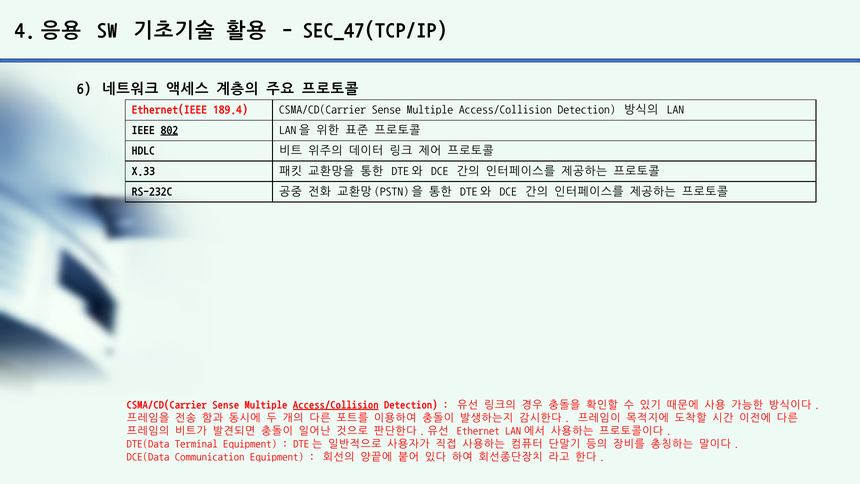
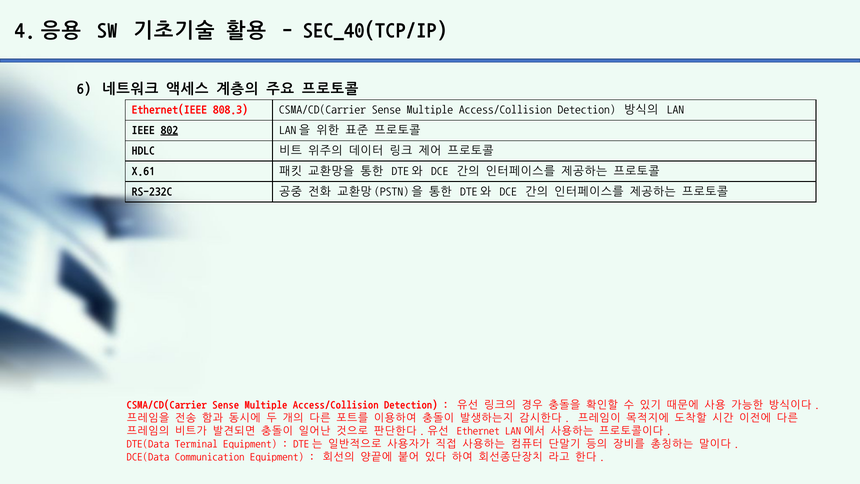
SEC_47(TCP/IP: SEC_47(TCP/IP -> SEC_40(TCP/IP (375, 30)
189.4: 189.4 -> 808.3 (230, 109)
X.33: X.33 -> X.61 (143, 171)
Access/Collision underline: present -> none (336, 405)
